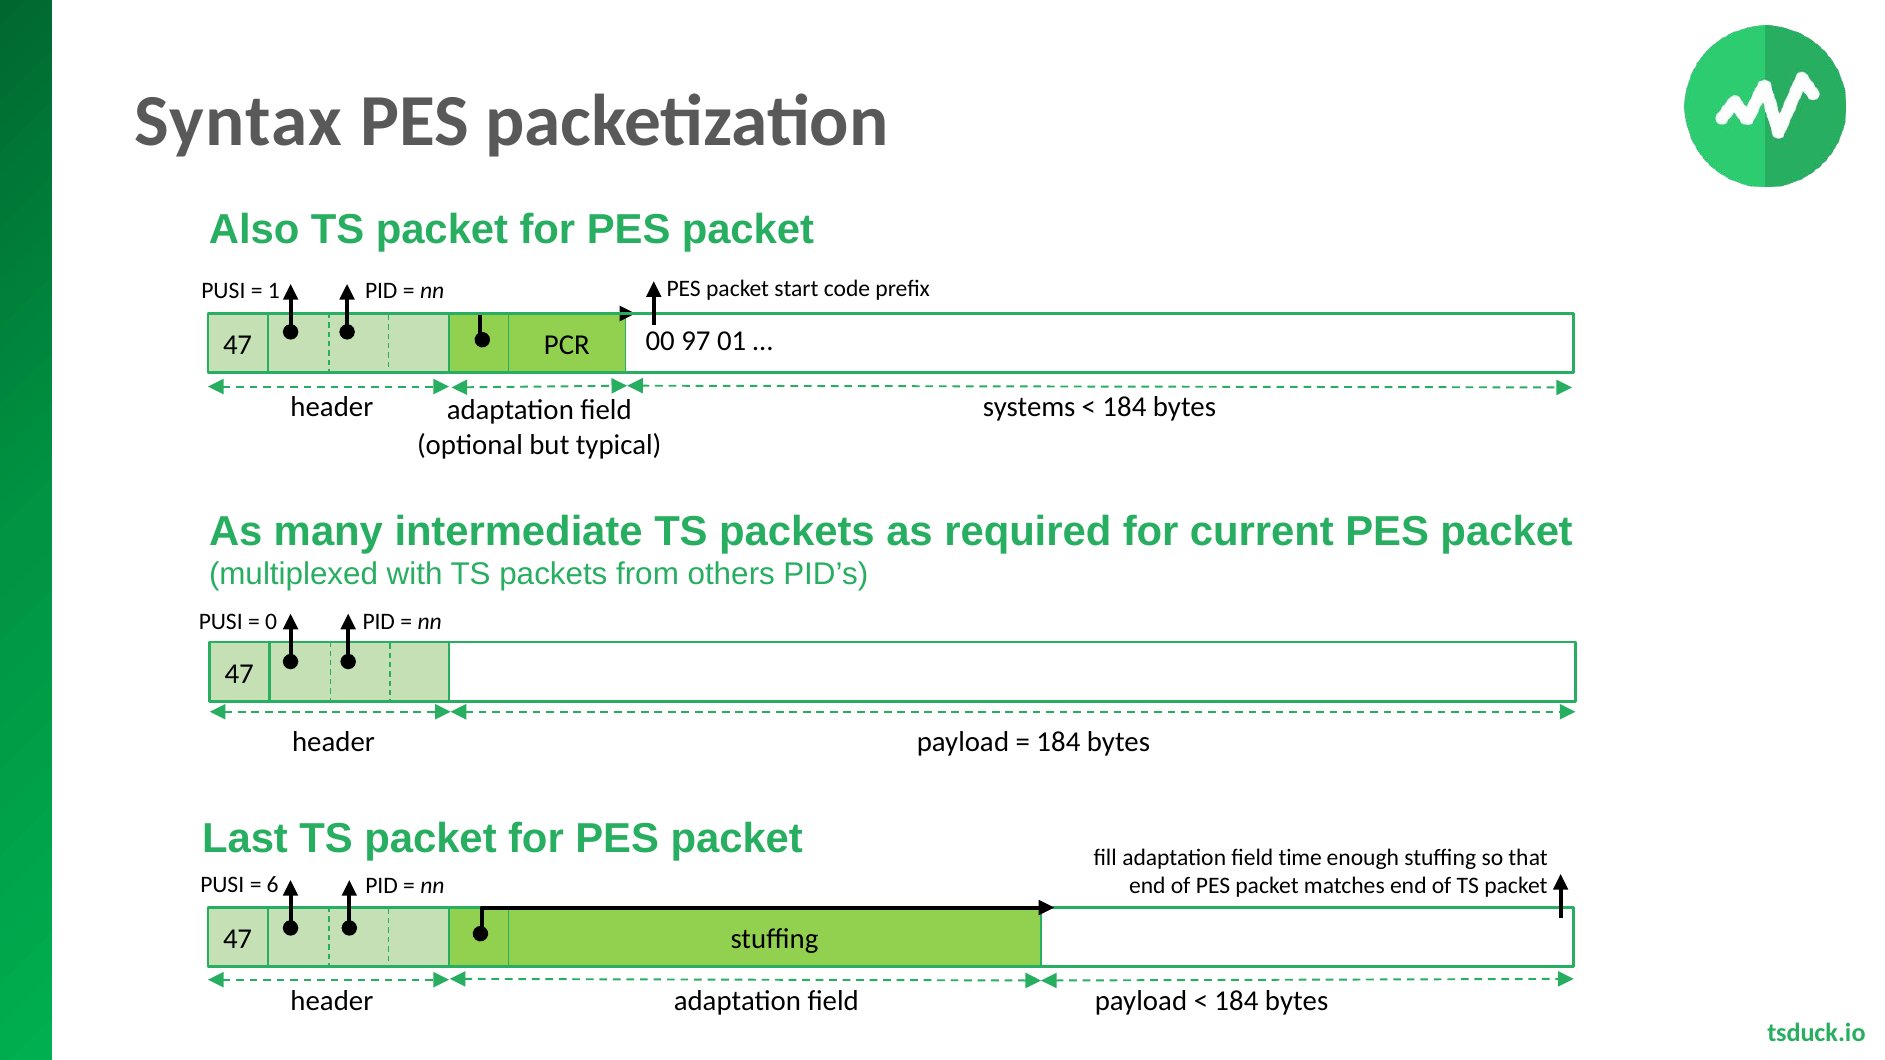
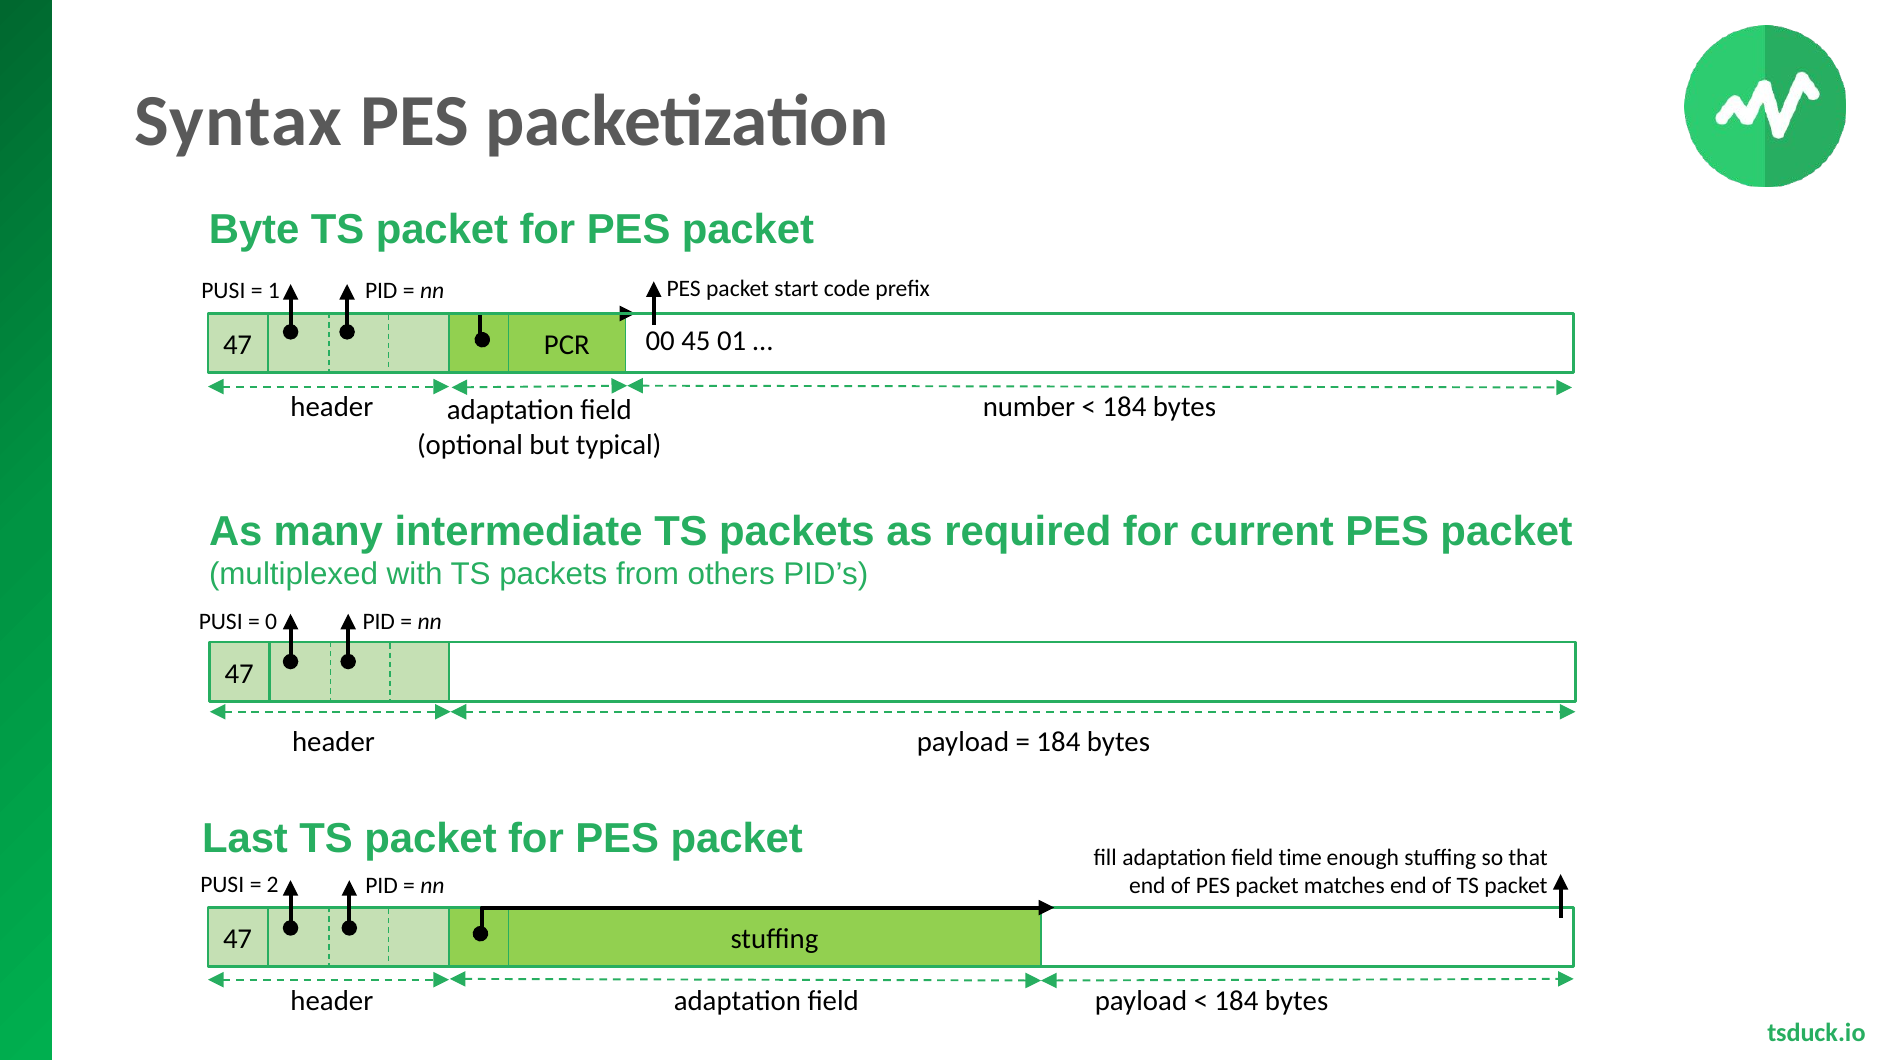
Also: Also -> Byte (254, 230)
97: 97 -> 45 (696, 341)
systems: systems -> number (1029, 407)
6: 6 -> 2 (273, 885)
